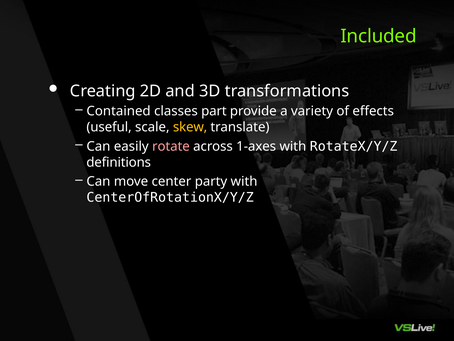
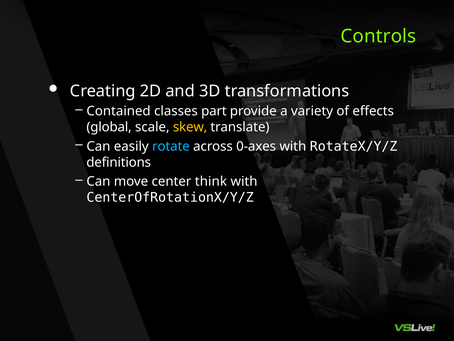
Included: Included -> Controls (378, 36)
useful: useful -> global (109, 127)
rotate colour: pink -> light blue (171, 146)
1-axes: 1-axes -> 0-axes (256, 146)
party: party -> think (211, 181)
